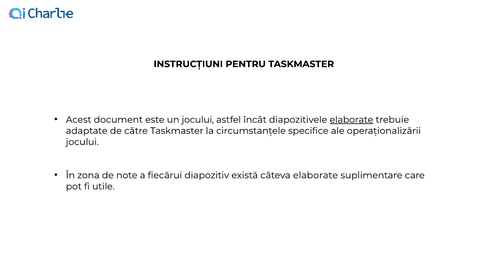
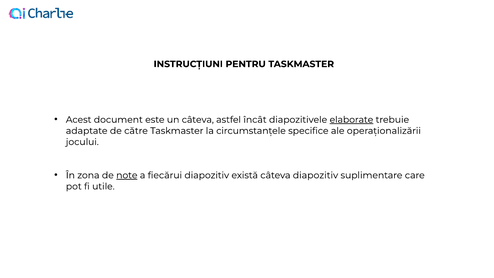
un jocului: jocului -> câteva (198, 120)
note underline: none -> present (127, 175)
câteva elaborate: elaborate -> diapozitiv (315, 175)
